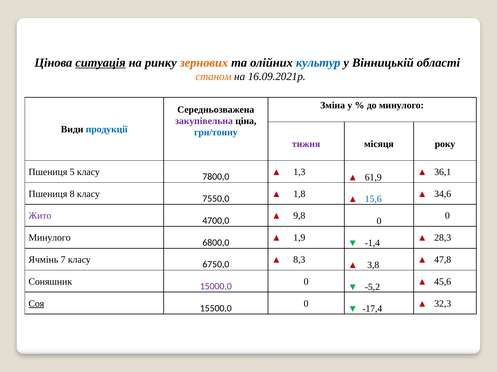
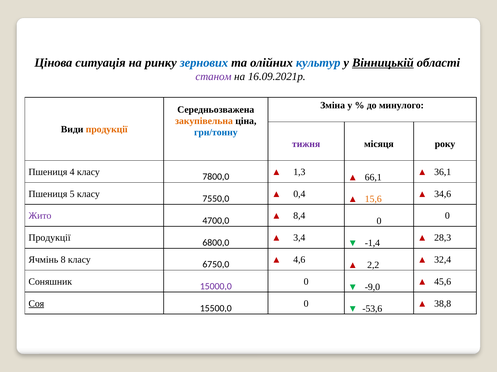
ситуація underline: present -> none (101, 63)
зернових colour: orange -> blue (204, 63)
Вінницькій underline: none -> present (383, 63)
станом colour: orange -> purple (213, 77)
закупівельна colour: purple -> orange (204, 121)
продукції colour: blue -> orange (107, 130)
5: 5 -> 4 (72, 172)
61,9: 61,9 -> 66,1 (373, 178)
8: 8 -> 5 (72, 194)
1,8: 1,8 -> 0,4 (299, 194)
15,6 colour: blue -> orange (373, 200)
9,8: 9,8 -> 8,4 (299, 216)
Минулого: Минулого -> Продукції (50, 238)
1,9: 1,9 -> 3,4 (299, 238)
7: 7 -> 8 (63, 260)
8,3: 8,3 -> 4,6 (299, 260)
47,8: 47,8 -> 32,4 (443, 260)
3,8: 3,8 -> 2,2 (373, 265)
-5,2: -5,2 -> -9,0 (372, 287)
32,3: 32,3 -> 38,8 (443, 304)
-17,4: -17,4 -> -53,6 (372, 309)
